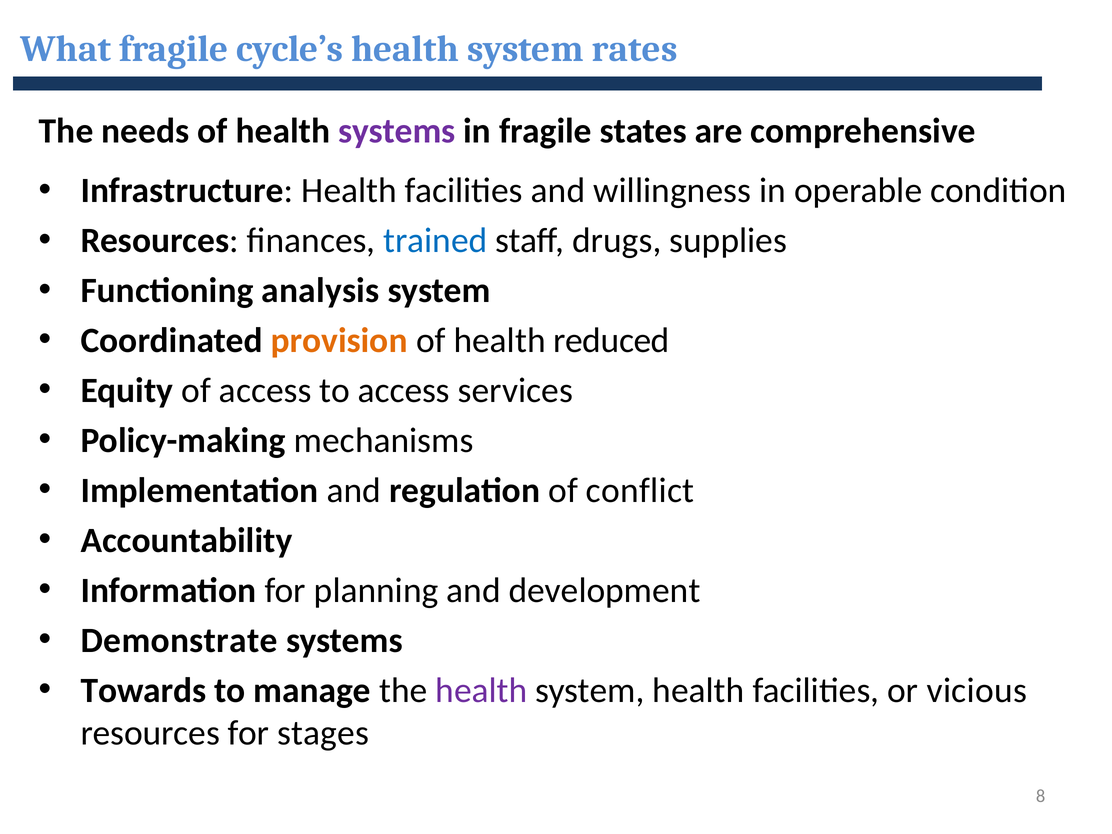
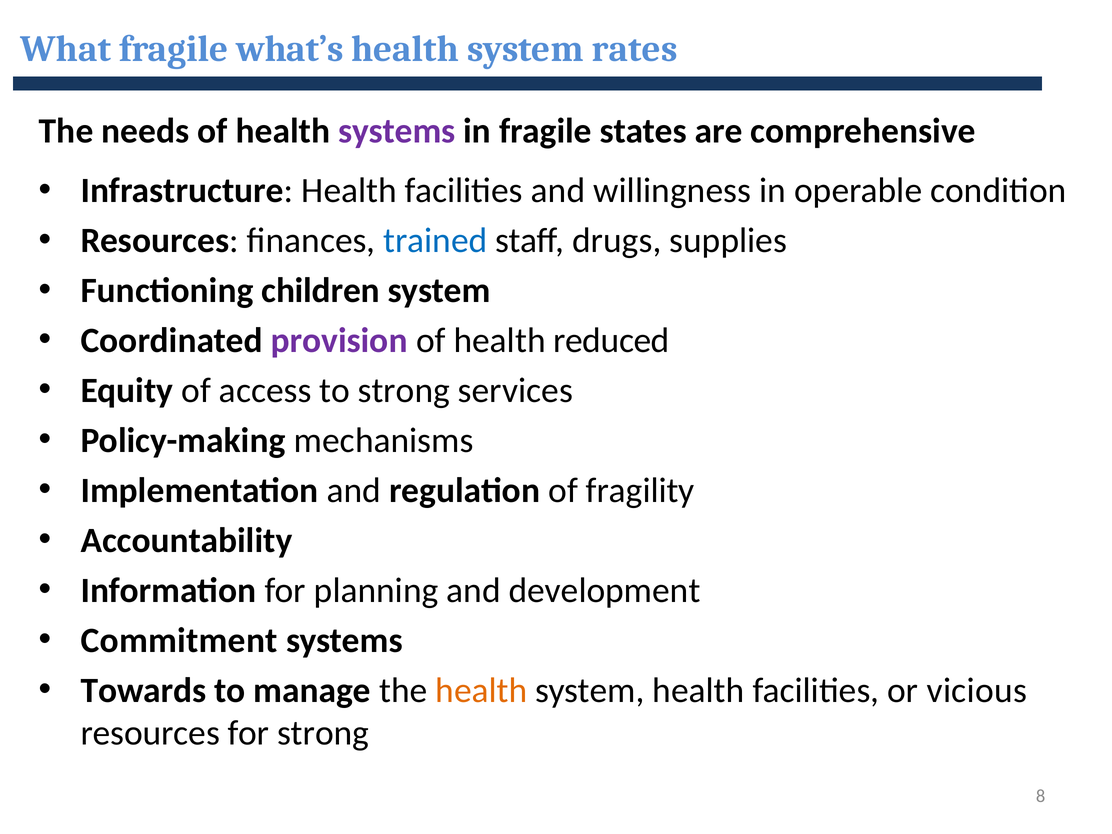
cycle’s: cycle’s -> what’s (290, 49)
analysis: analysis -> children (321, 291)
provision colour: orange -> purple (339, 341)
to access: access -> strong (404, 391)
conflict: conflict -> fragility (640, 491)
Demonstrate: Demonstrate -> Commitment (179, 641)
health colour: purple -> orange (481, 691)
for stages: stages -> strong (323, 733)
